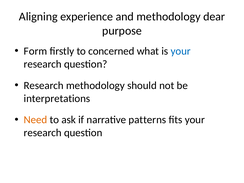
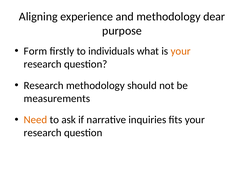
concerned: concerned -> individuals (111, 51)
your colour: blue -> orange (181, 51)
interpretations: interpretations -> measurements (57, 99)
patterns: patterns -> inquiries (147, 120)
